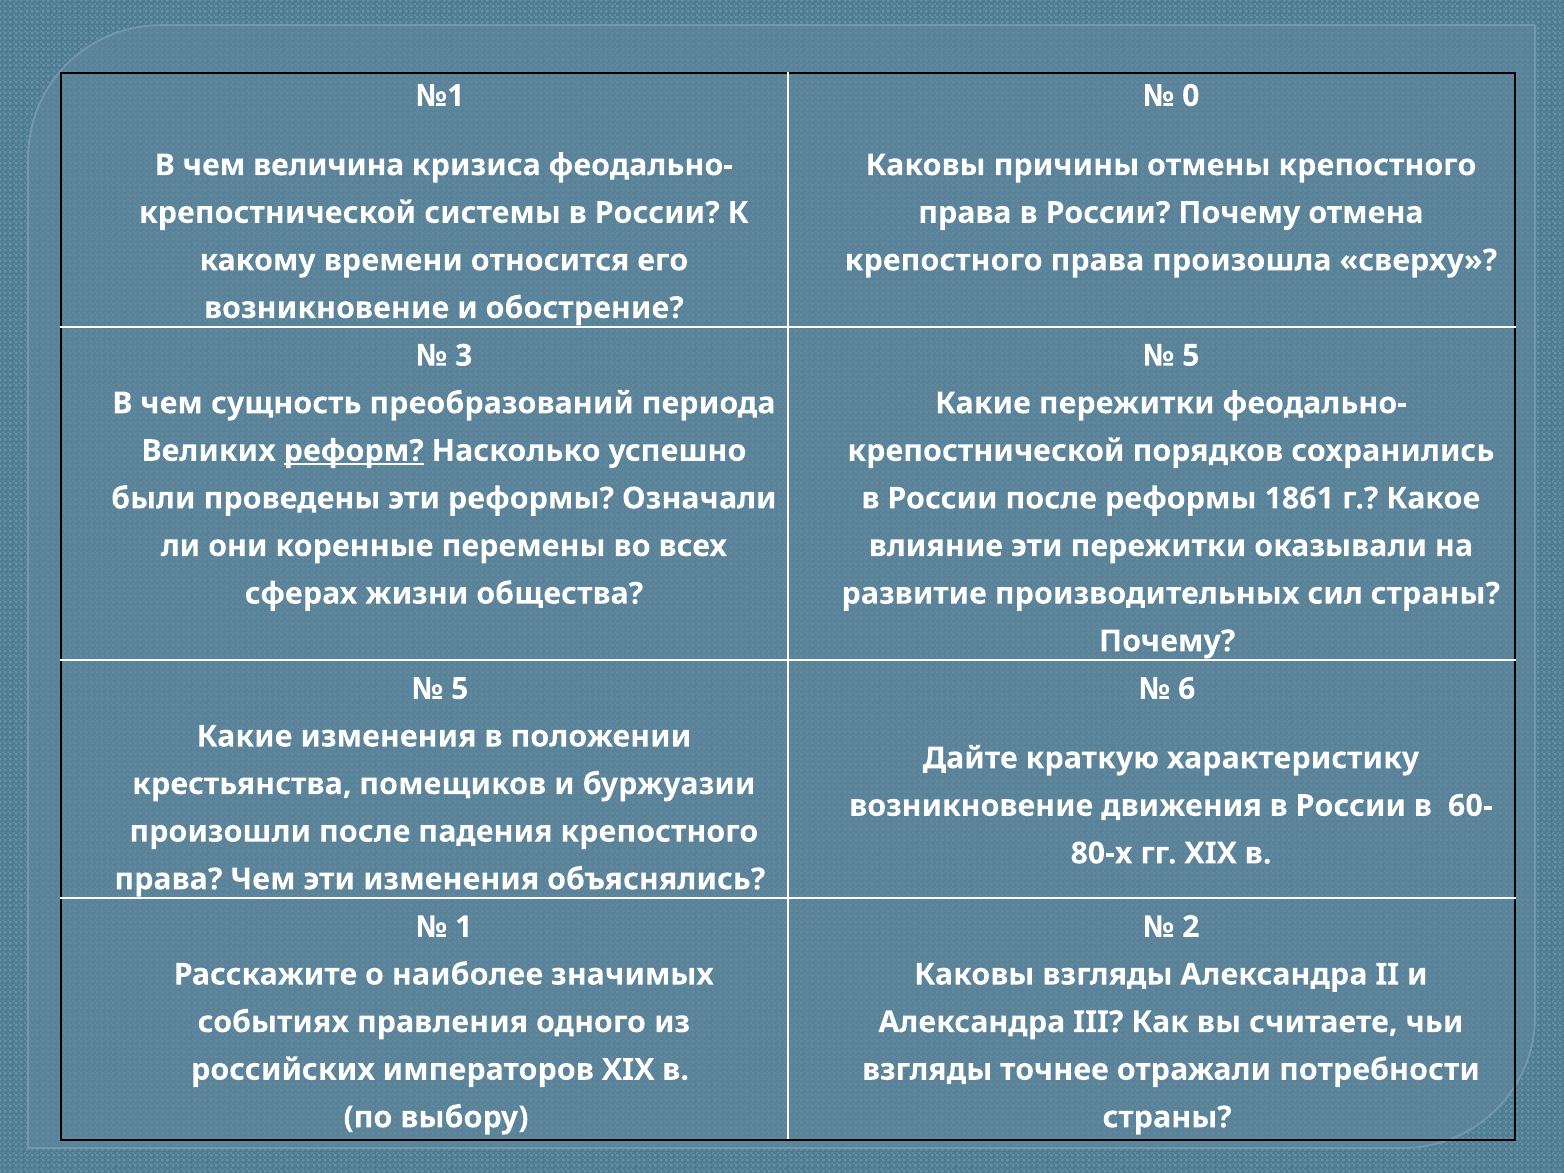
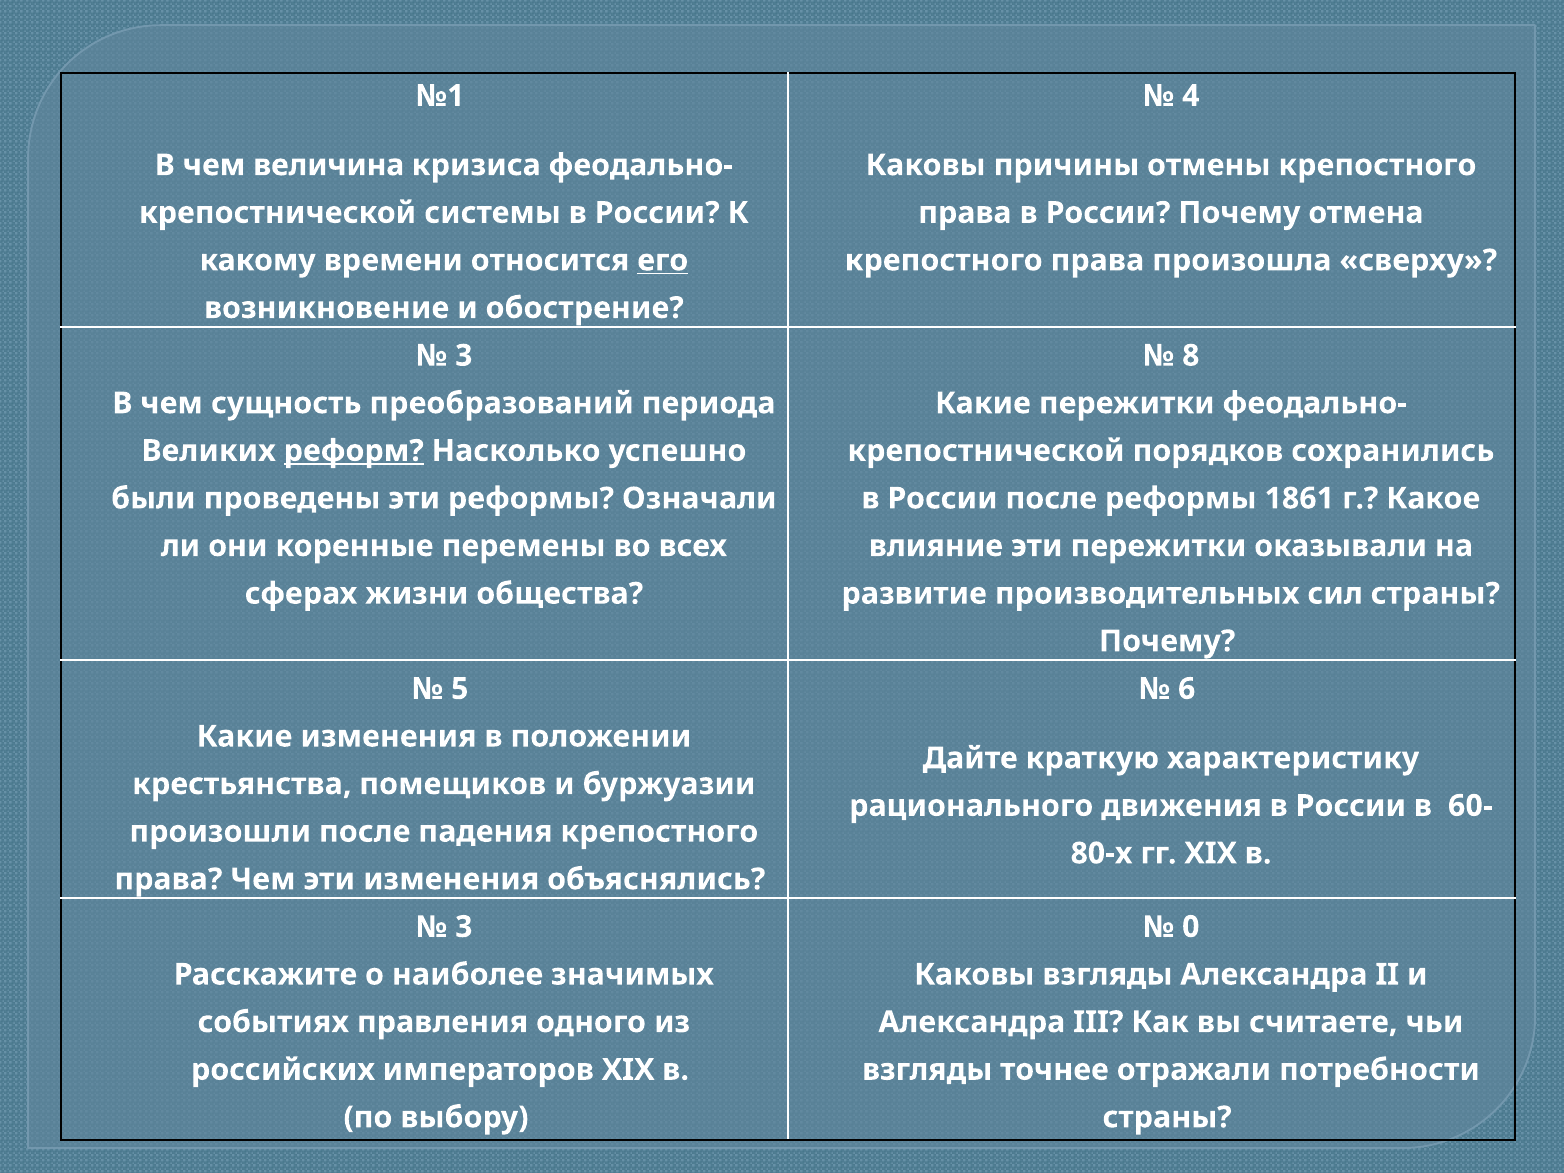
0: 0 -> 4 (1191, 96)
его underline: none -> present (663, 260)
5: 5 -> 8 (1191, 356)
возникновение: возникновение -> рационального (971, 806)
1: 1 -> 3 (464, 927)
2: 2 -> 0 (1191, 927)
